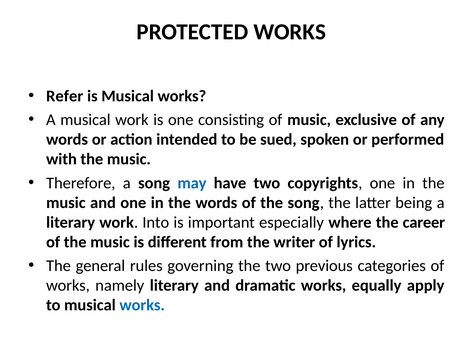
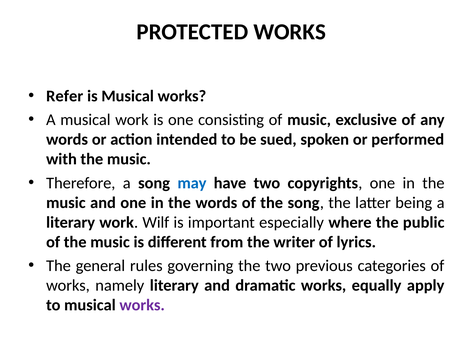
Into: Into -> Wilf (156, 223)
career: career -> public (424, 223)
works colour: blue -> purple (142, 306)
